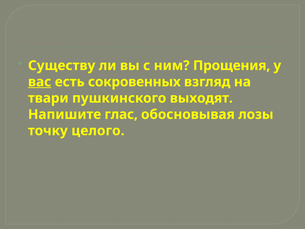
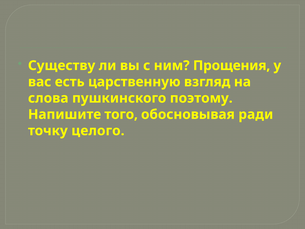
вас underline: present -> none (40, 82)
сокровенных: сокровенных -> царственную (134, 82)
твари: твари -> слова (48, 98)
выходят: выходят -> поэтому (201, 98)
глас: глас -> того (121, 114)
лозы: лозы -> ради (256, 114)
